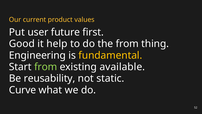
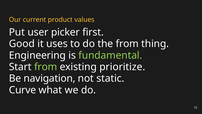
future: future -> picker (65, 32)
help: help -> uses (57, 44)
fundamental colour: yellow -> light green (110, 55)
available: available -> prioritize (122, 67)
reusability: reusability -> navigation (50, 78)
